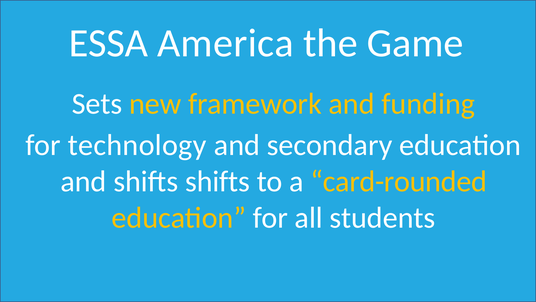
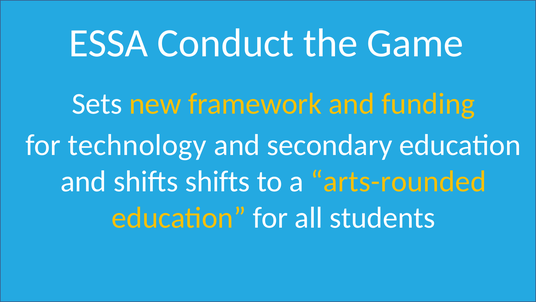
America: America -> Conduct (226, 43)
card-rounded: card-rounded -> arts-rounded (398, 181)
